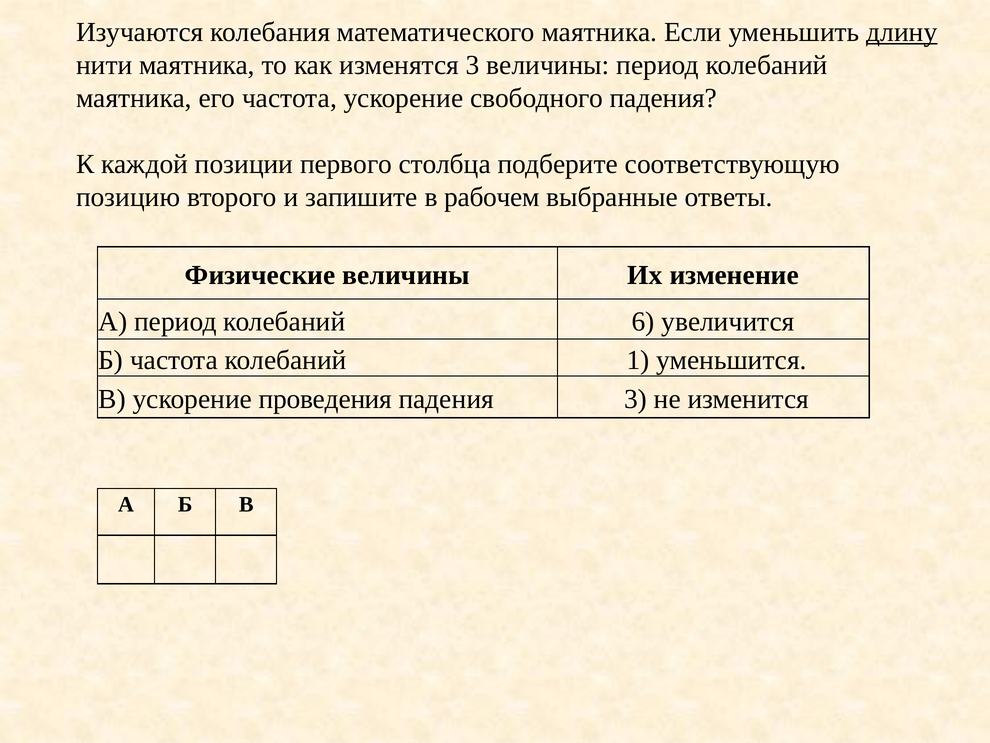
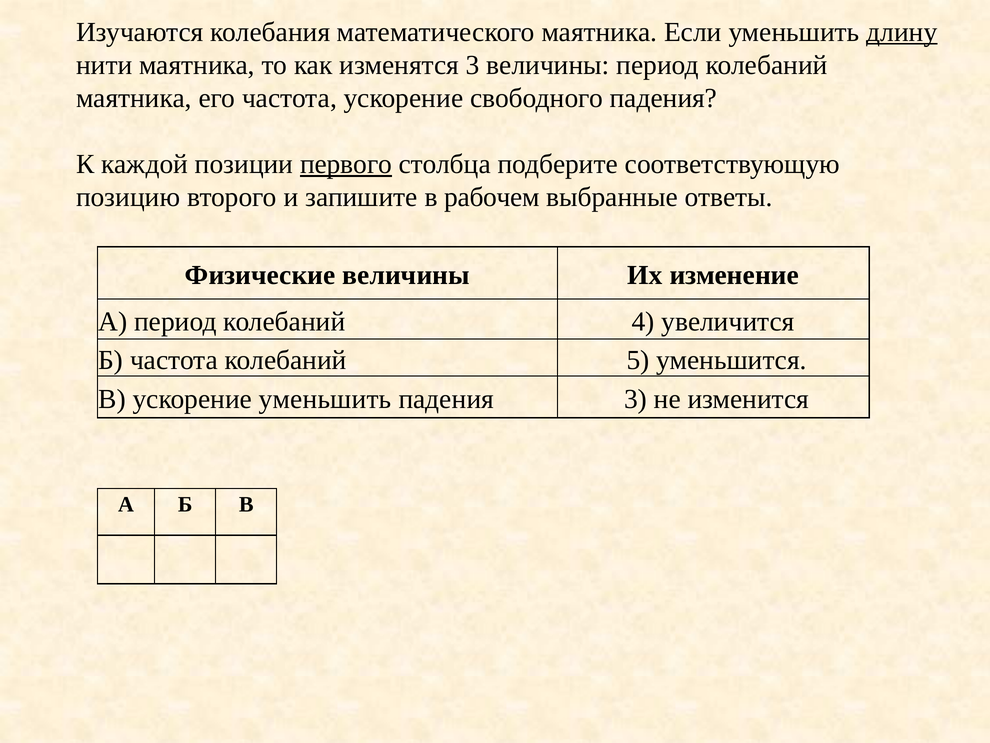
первого underline: none -> present (346, 164)
6: 6 -> 4 (643, 321)
1: 1 -> 5 (638, 360)
ускорение проведения: проведения -> уменьшить (325, 399)
